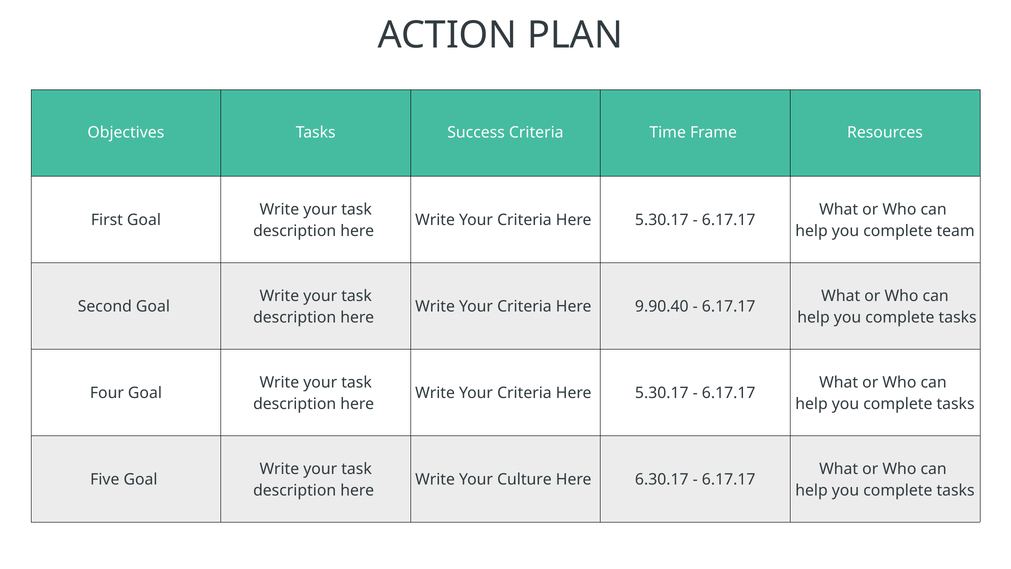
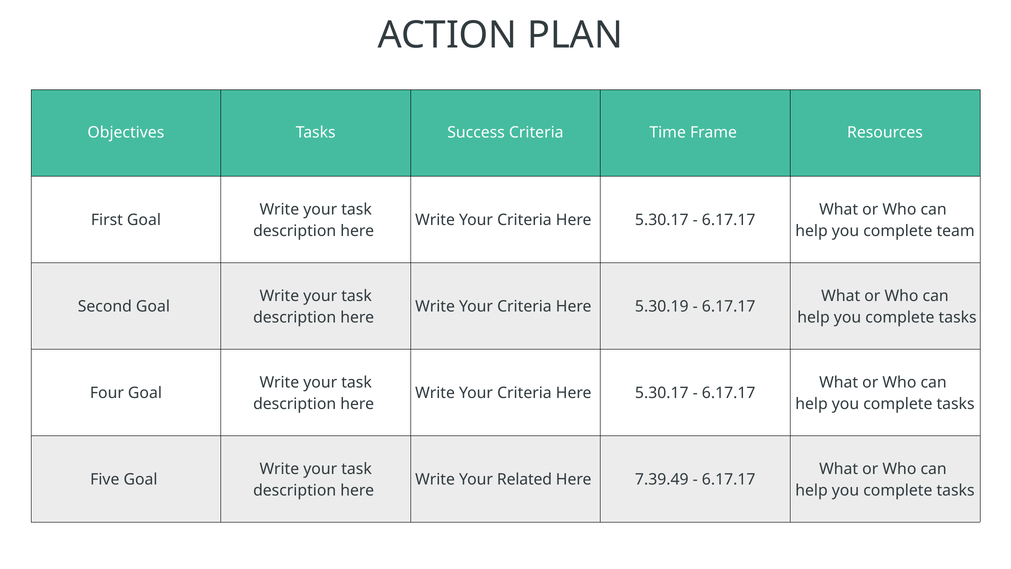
9.90.40: 9.90.40 -> 5.30.19 (662, 307)
Culture: Culture -> Related (524, 479)
6.30.17: 6.30.17 -> 7.39.49 (662, 479)
